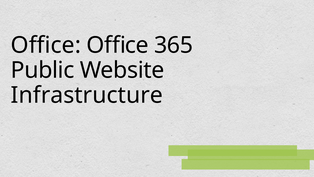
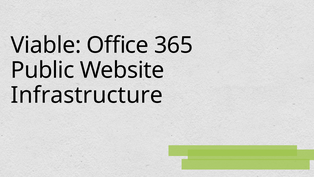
Office: Office -> Viable (46, 45)
